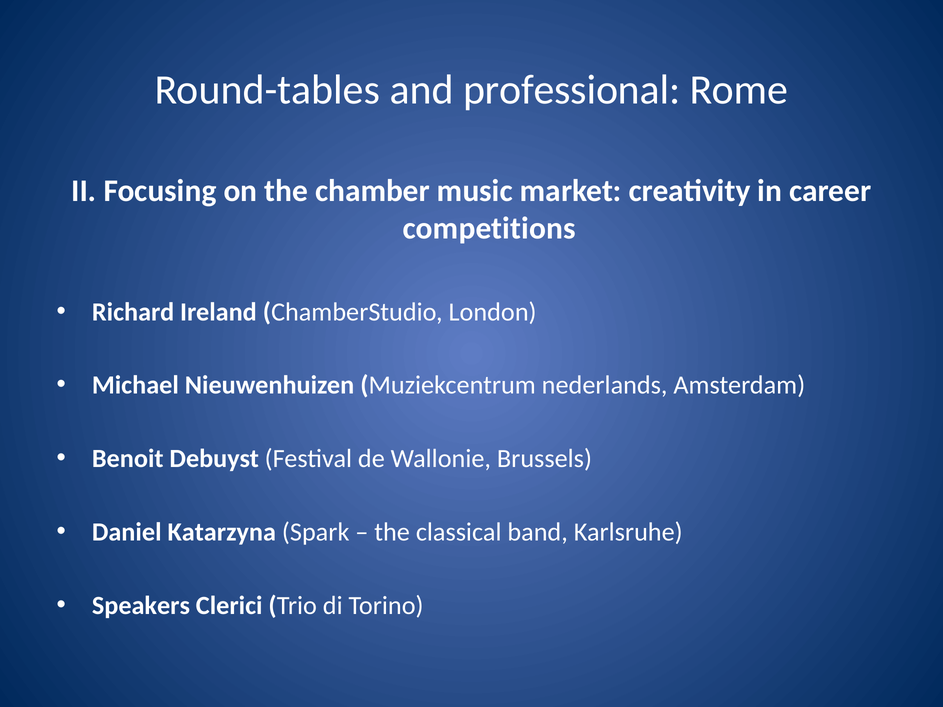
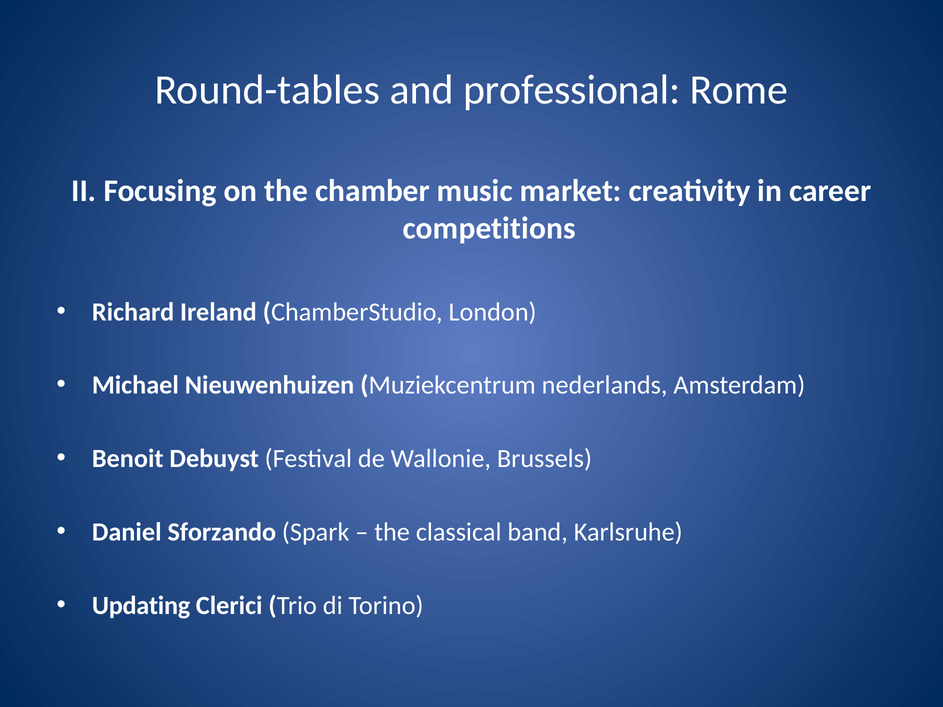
Katarzyna: Katarzyna -> Sforzando (222, 532)
Speakers: Speakers -> Updating (141, 606)
